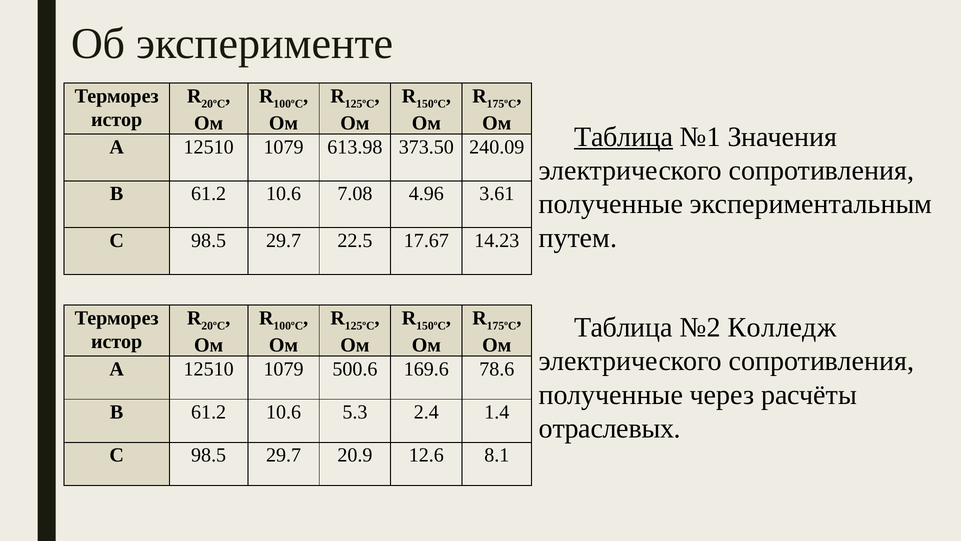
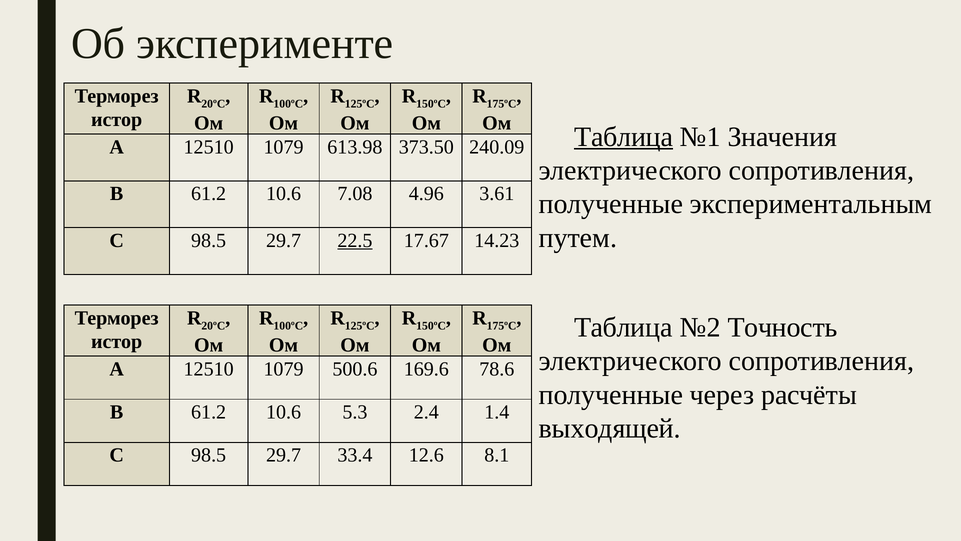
22.5 underline: none -> present (355, 240)
Колледж: Колледж -> Точность (782, 327)
отраслевых: отраслевых -> выходящей (610, 428)
20.9: 20.9 -> 33.4 (355, 455)
